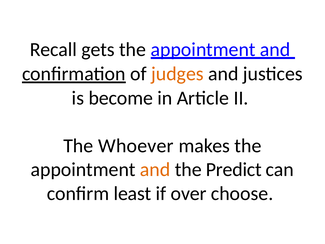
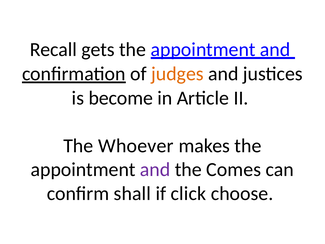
and colour: orange -> purple (155, 169)
Predict: Predict -> Comes (234, 169)
least: least -> shall (132, 193)
over: over -> click (188, 193)
